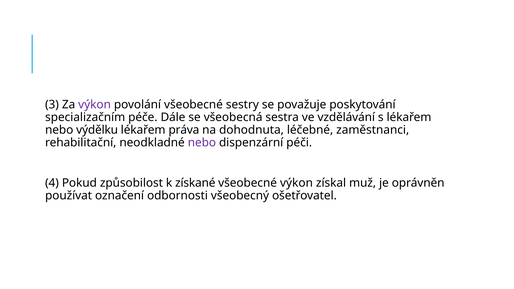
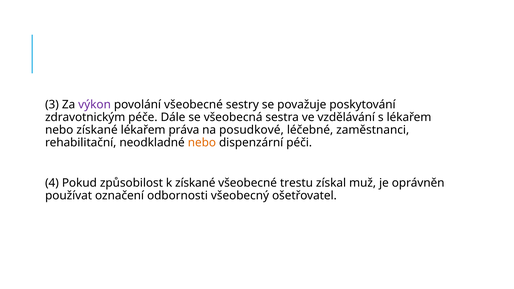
specializačním: specializačním -> zdravotnickým (85, 117)
nebo výdělku: výdělku -> získané (97, 130)
dohodnuta: dohodnuta -> posudkové (251, 130)
nebo colour: purple -> orange (202, 143)
všeobecné výkon: výkon -> trestu (296, 183)
